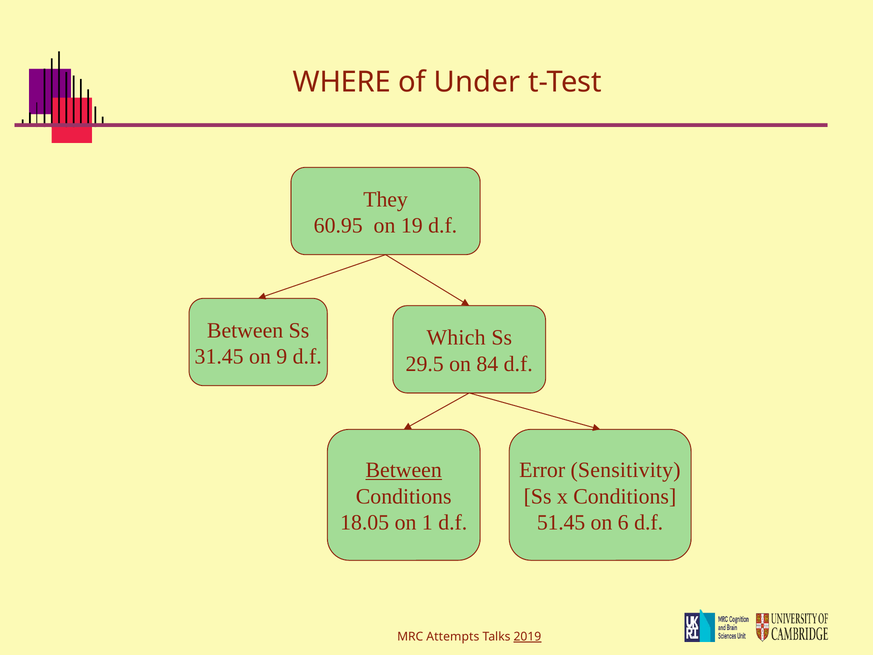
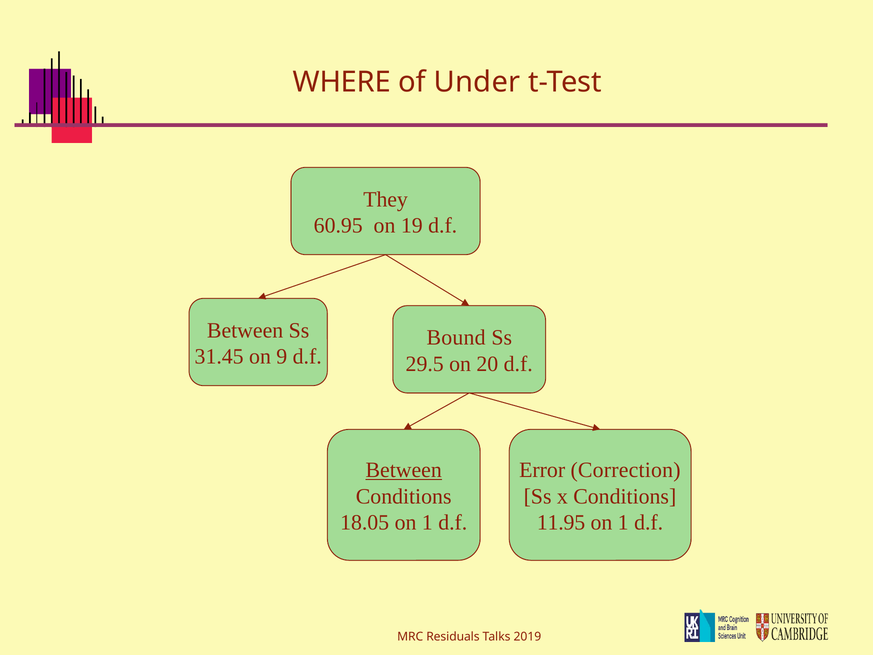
Which: Which -> Bound (456, 338)
84: 84 -> 20 (487, 364)
Sensitivity: Sensitivity -> Correction (626, 470)
51.45: 51.45 -> 11.95 (561, 522)
6: 6 -> 1 (623, 522)
Attempts: Attempts -> Residuals (453, 637)
2019 underline: present -> none (527, 637)
